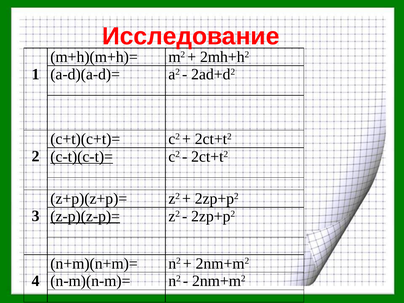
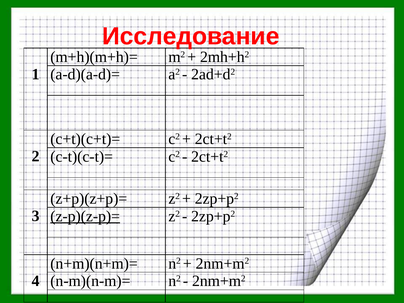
c-t)(c-t)= underline: present -> none (82, 157)
